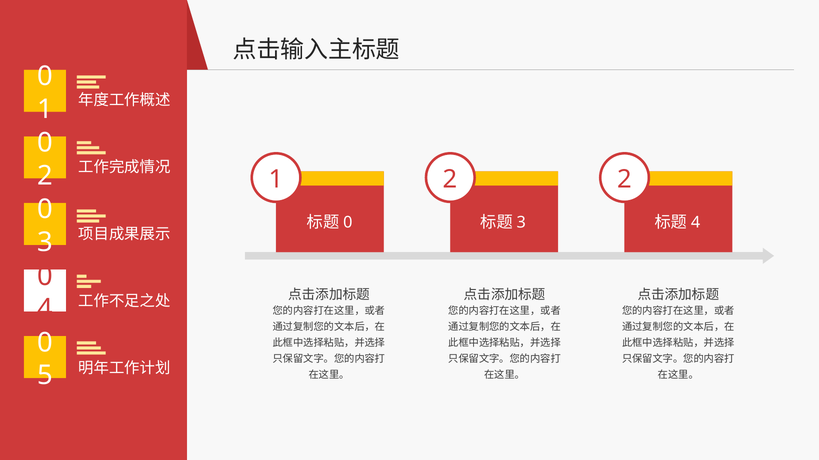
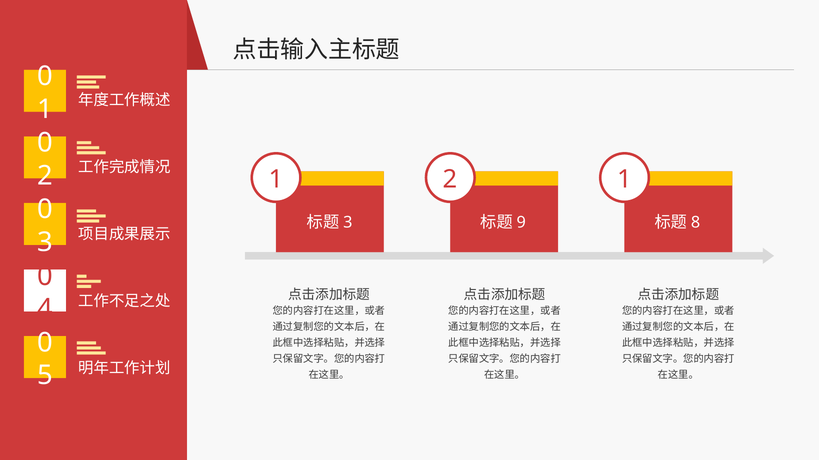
1 2: 2 -> 1 (625, 180)
0: 0 -> 3 (348, 223)
3: 3 -> 9 (521, 223)
4: 4 -> 8 (696, 223)
